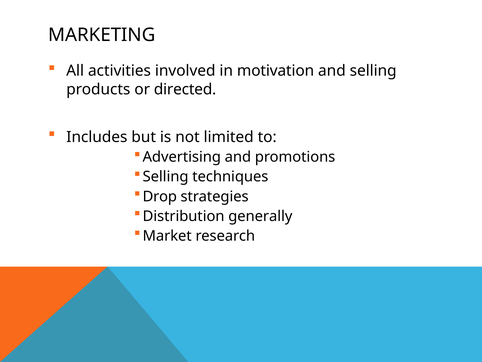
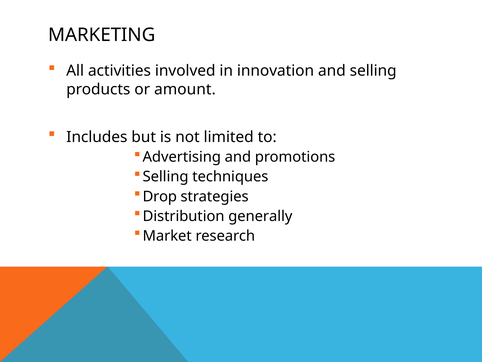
motivation: motivation -> innovation (276, 71)
directed: directed -> amount (185, 89)
